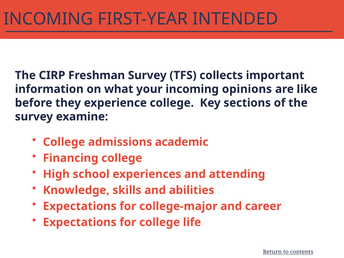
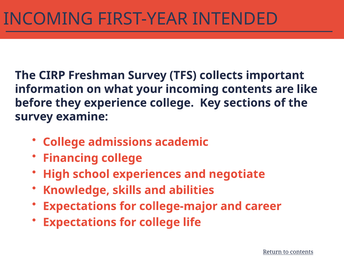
incoming opinions: opinions -> contents (247, 89)
attending: attending -> negotiate (237, 174)
